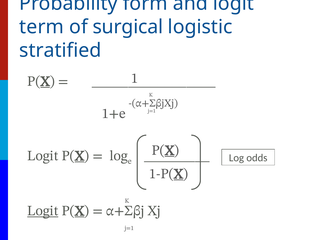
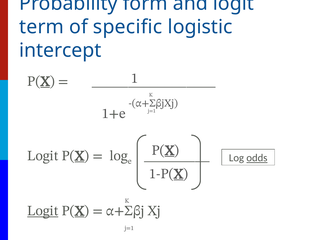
surgical: surgical -> specific (128, 27)
stratified: stratified -> intercept (60, 50)
odds underline: none -> present (257, 158)
